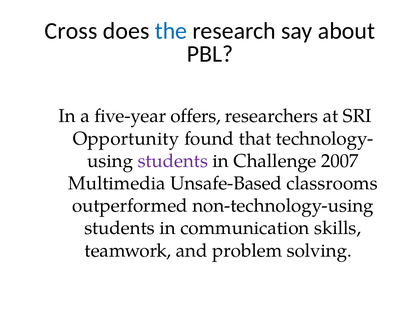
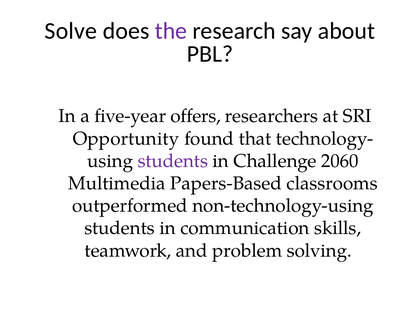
Cross: Cross -> Solve (71, 31)
the colour: blue -> purple (171, 31)
2007: 2007 -> 2060 (340, 161)
Unsafe-Based: Unsafe-Based -> Papers-Based (226, 183)
